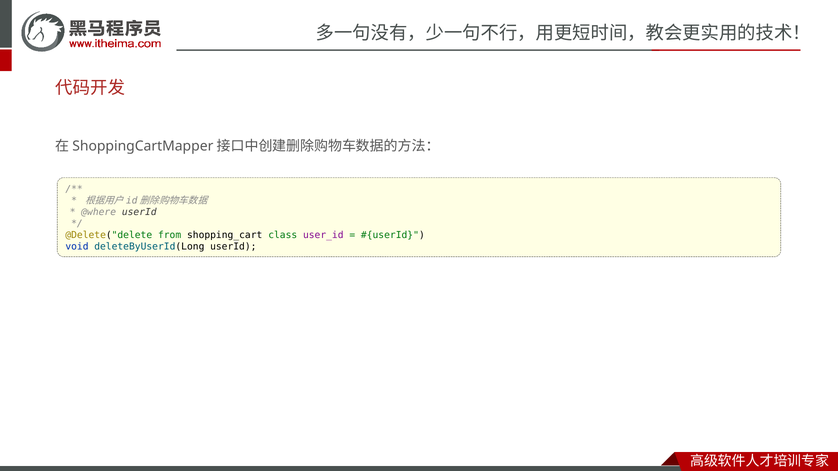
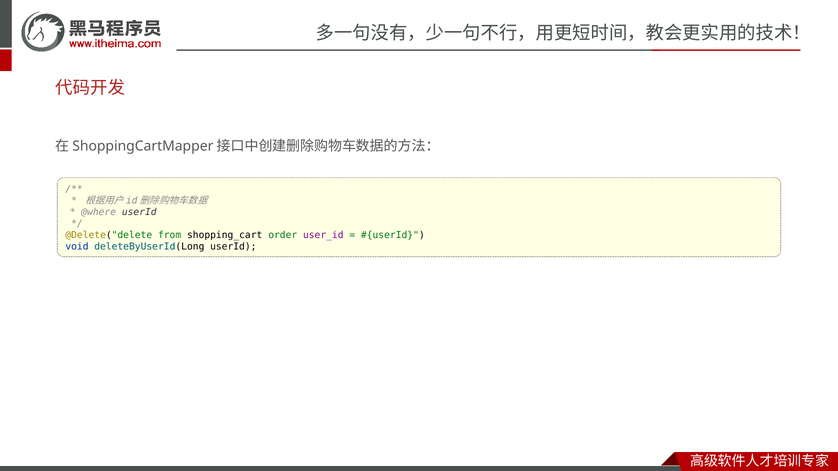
class: class -> order (283, 235)
